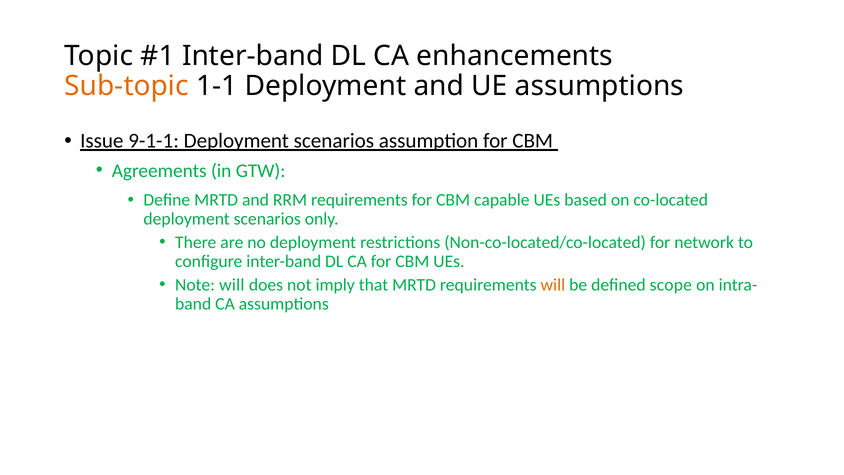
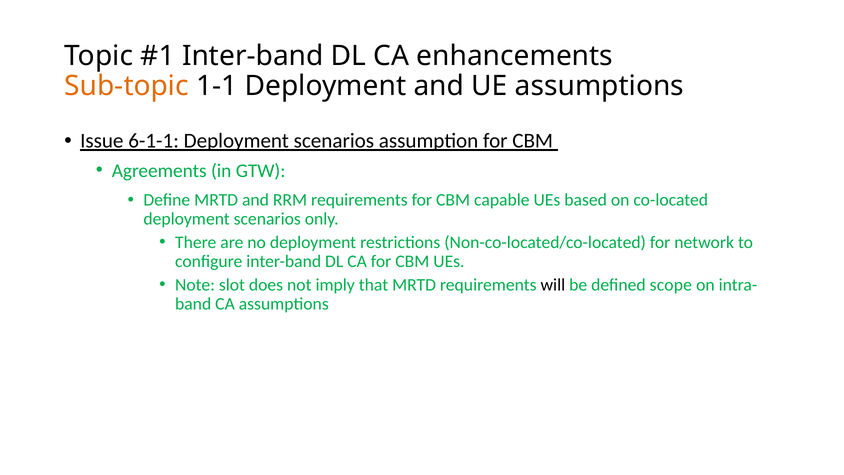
9-1-1: 9-1-1 -> 6-1-1 (154, 141)
Note will: will -> slot (232, 285)
will colour: orange -> black (553, 285)
